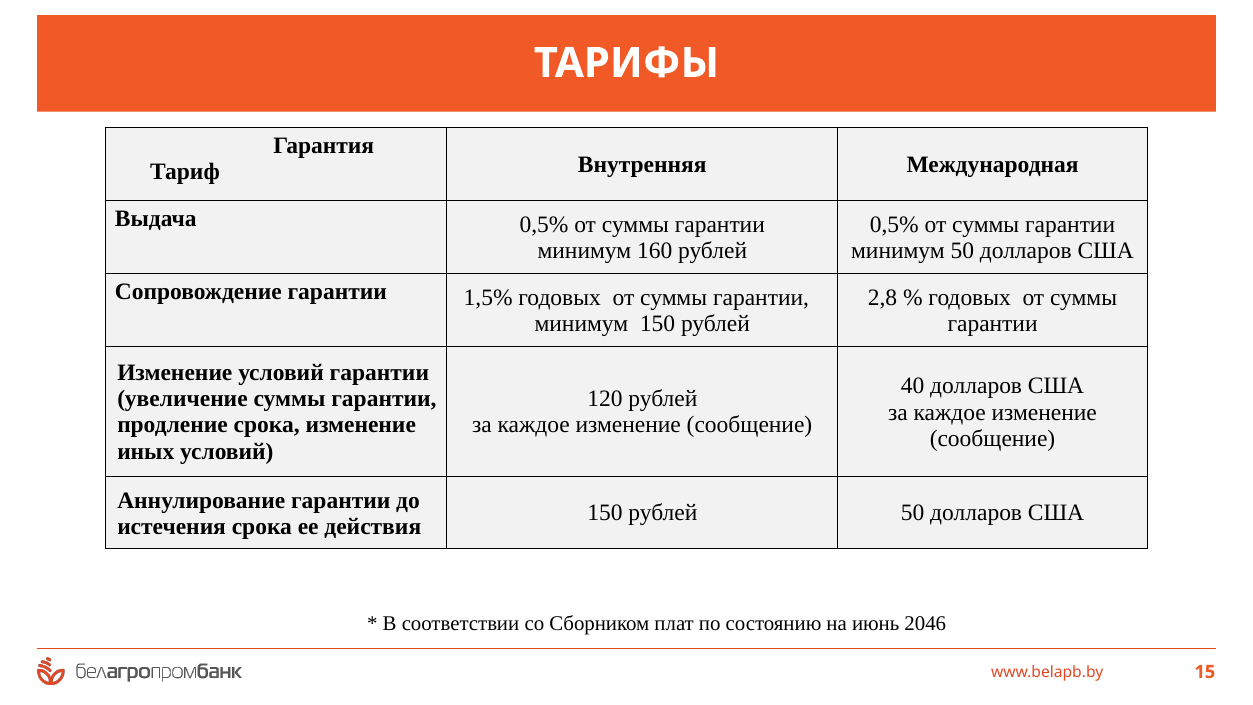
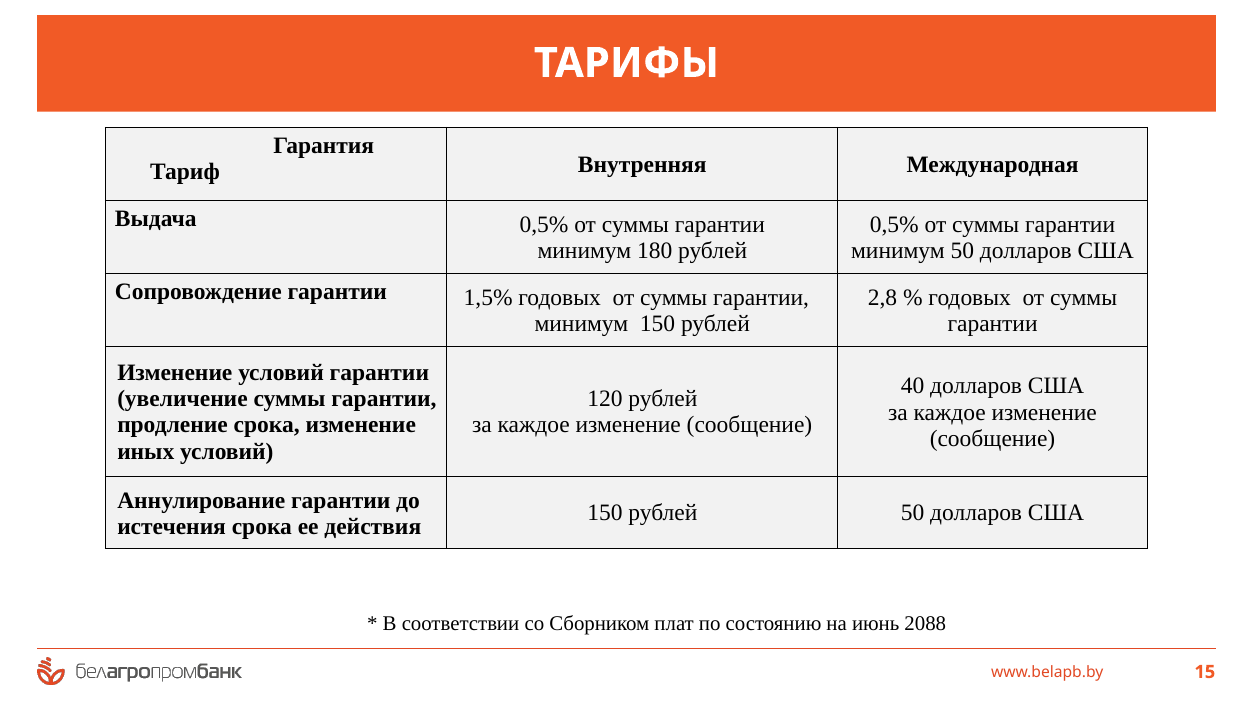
160: 160 -> 180 (655, 251)
2046: 2046 -> 2088 (925, 624)
